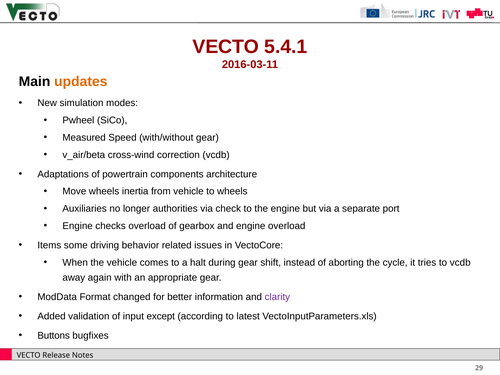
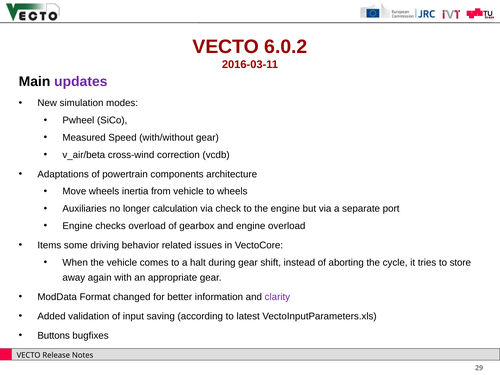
5.4.1: 5.4.1 -> 6.0.2 (286, 47)
updates colour: orange -> purple (81, 82)
authorities: authorities -> calculation (175, 209)
to vcdb: vcdb -> store (460, 262)
except: except -> saving (161, 316)
